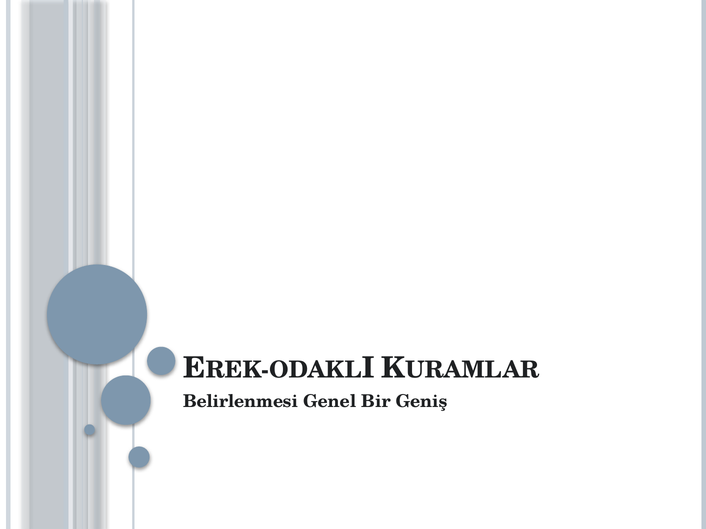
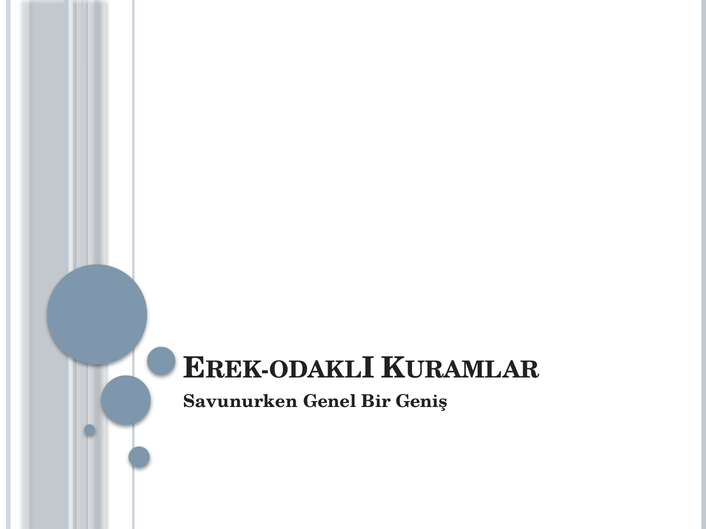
Belirlenmesi: Belirlenmesi -> Savunurken (241, 402)
